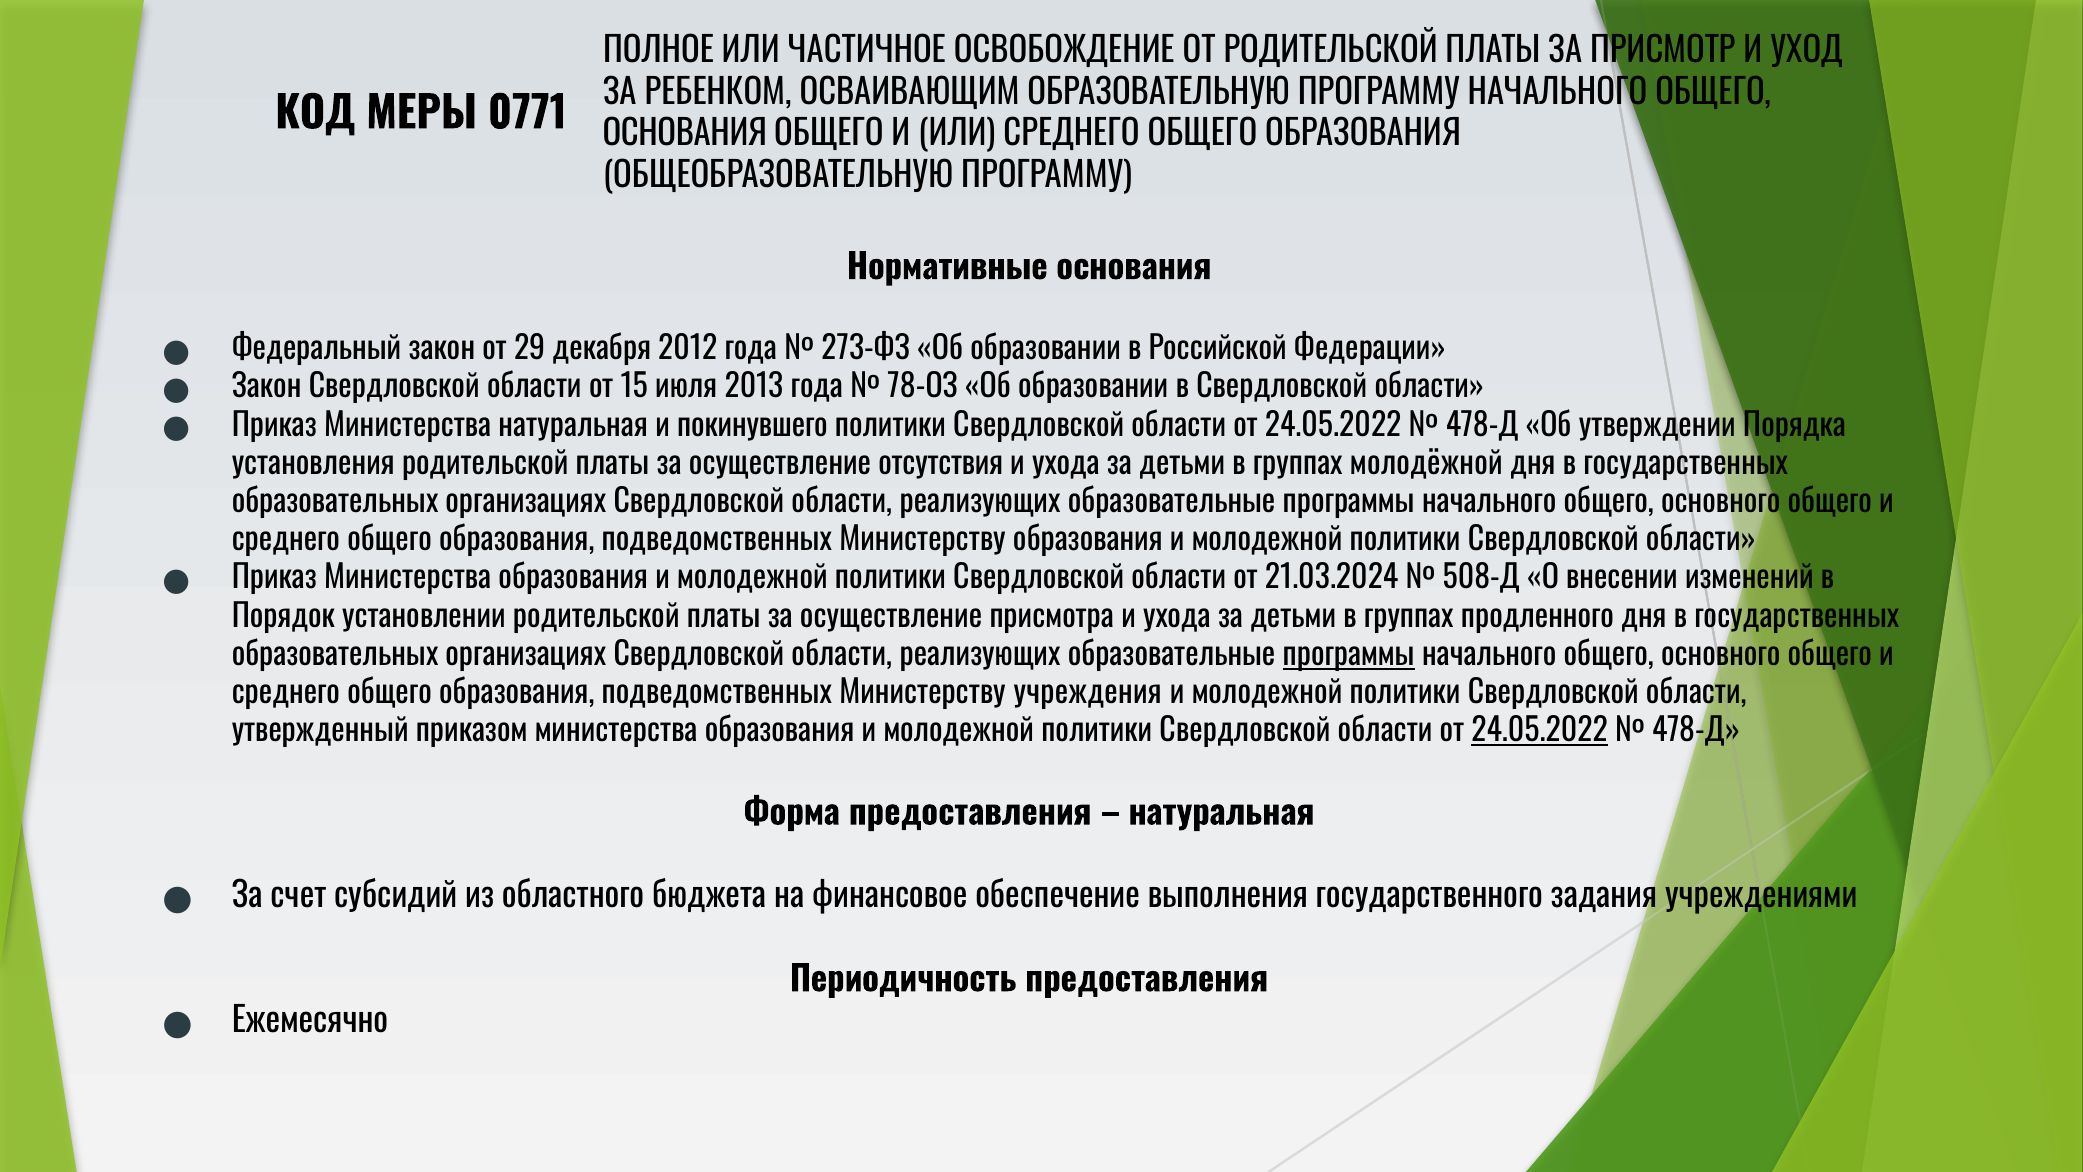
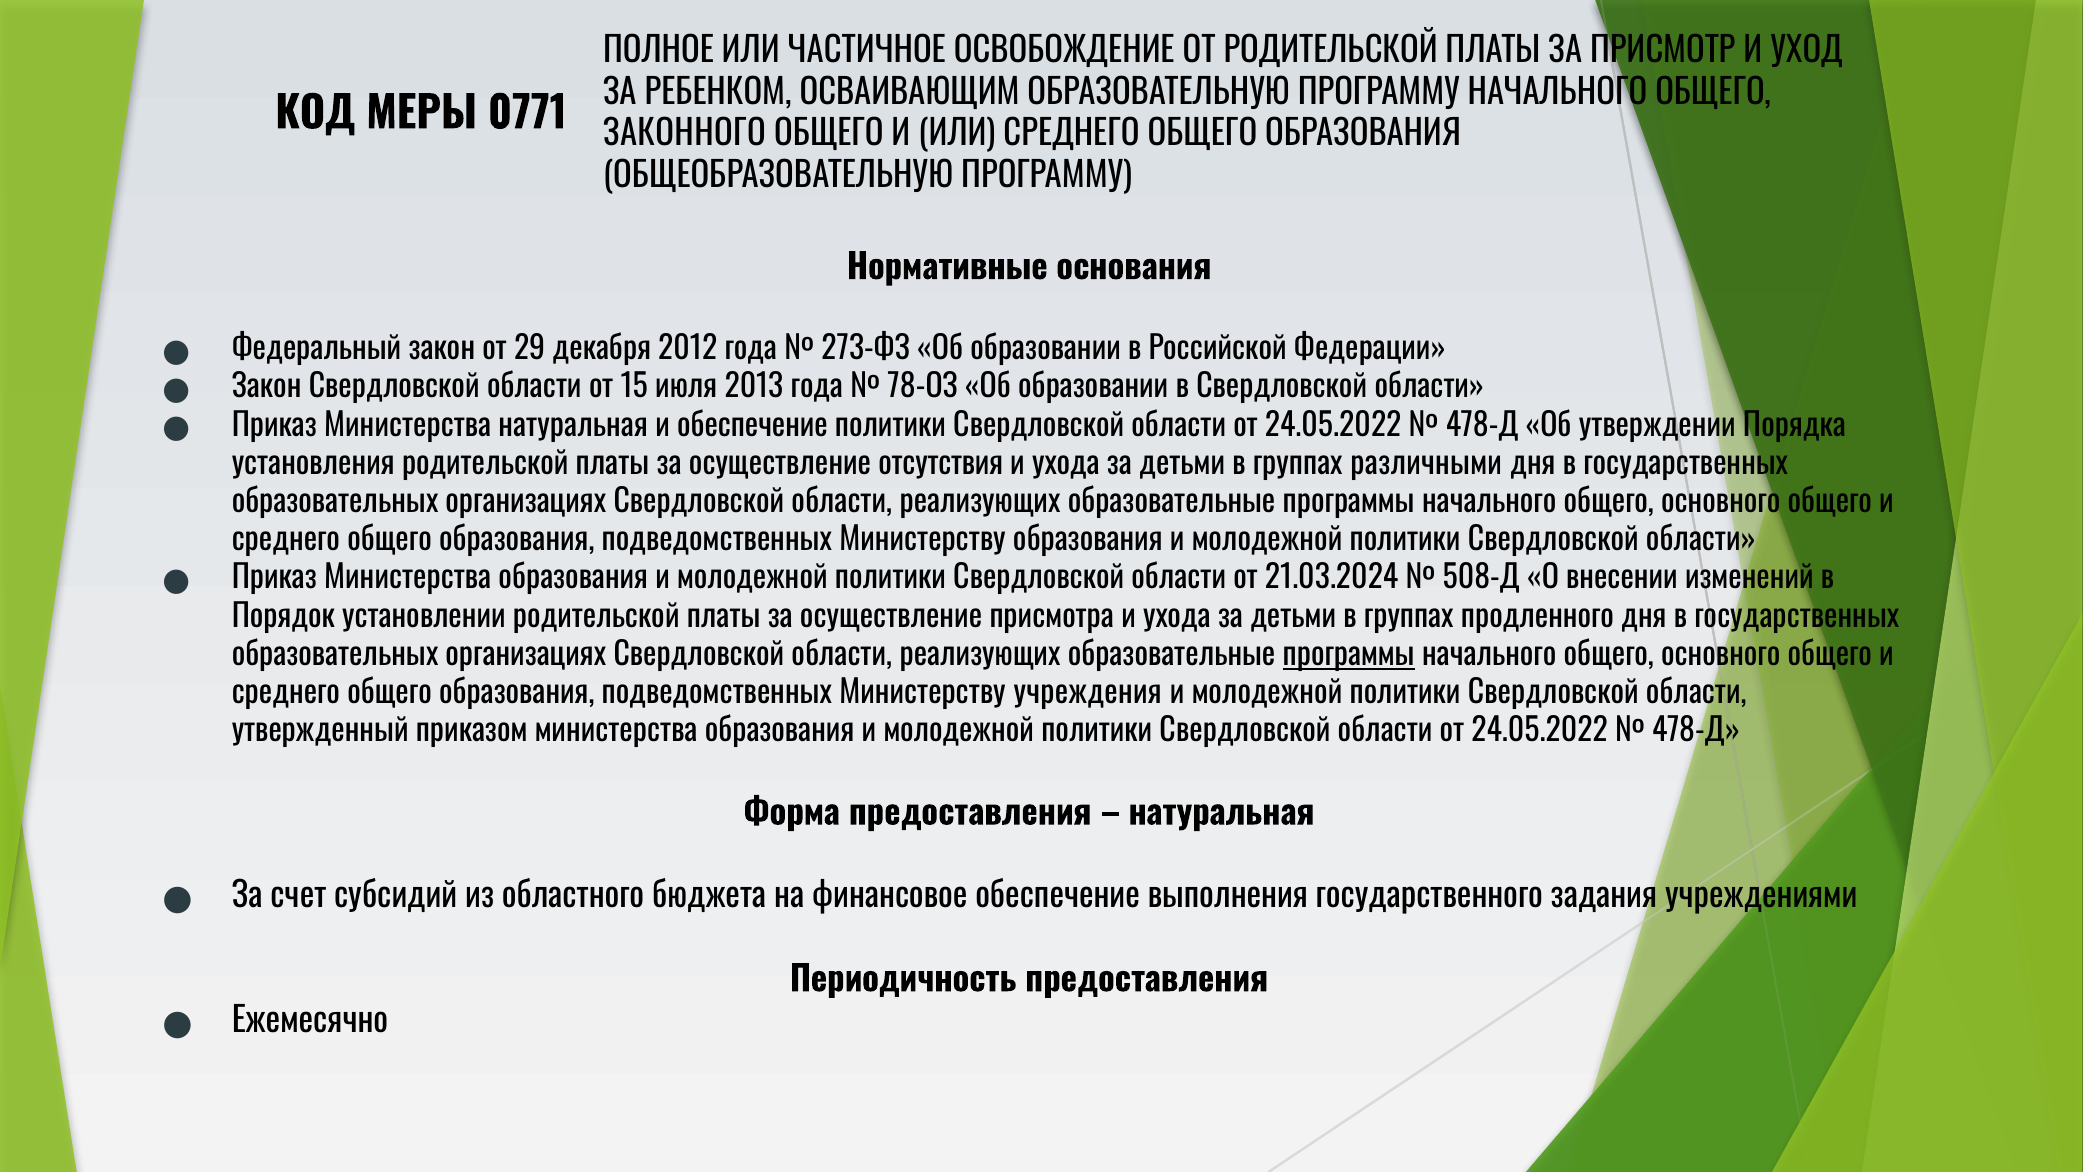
ОСНОВАНИЯ: ОСНОВАНИЯ -> ЗАКОННОГО (684, 134)
и покинувшего: покинувшего -> обеспечение (752, 425)
молодёжной: молодёжной -> различными (1426, 464)
24.05.2022 underline: present -> none (1540, 731)
